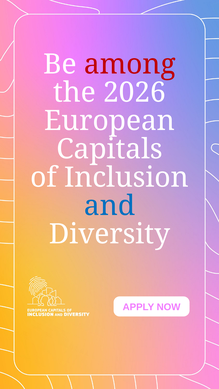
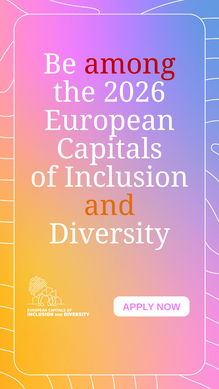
and colour: blue -> orange (110, 206)
